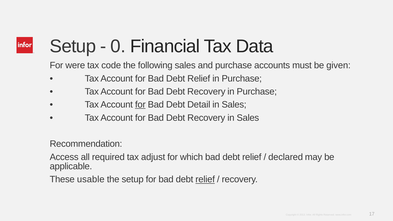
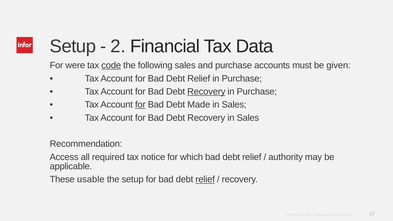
0: 0 -> 2 (118, 46)
code underline: none -> present (111, 65)
Recovery underline: none -> present (206, 92)
Detail: Detail -> Made (199, 105)
adjust: adjust -> notice (153, 157)
declared: declared -> authority (286, 157)
